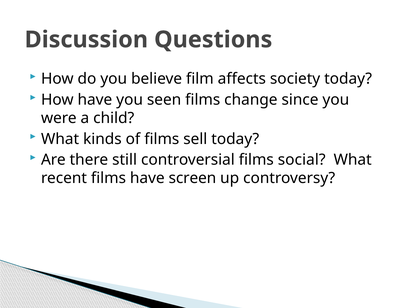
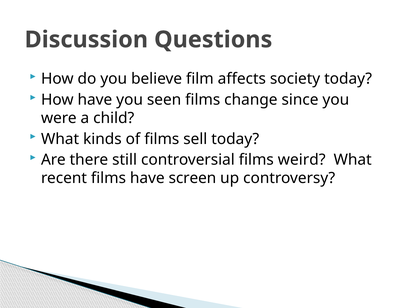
social: social -> weird (302, 160)
